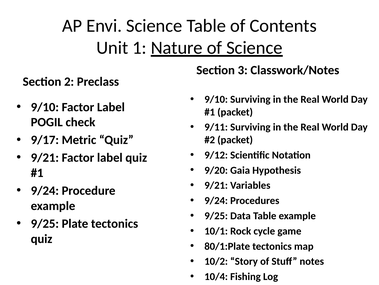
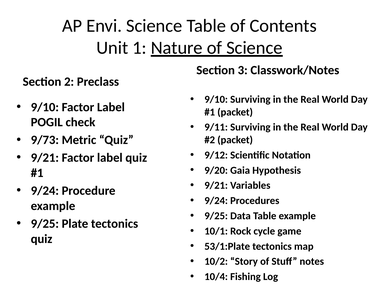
9/17: 9/17 -> 9/73 (45, 140)
80/1:Plate: 80/1:Plate -> 53/1:Plate (227, 246)
